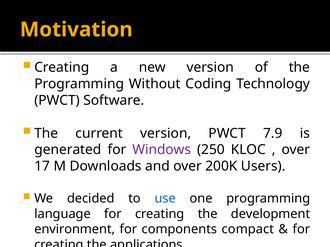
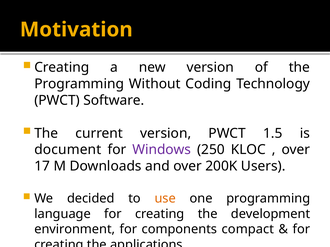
7.9: 7.9 -> 1.5 (273, 134)
generated: generated -> document (68, 150)
use colour: blue -> orange (165, 199)
